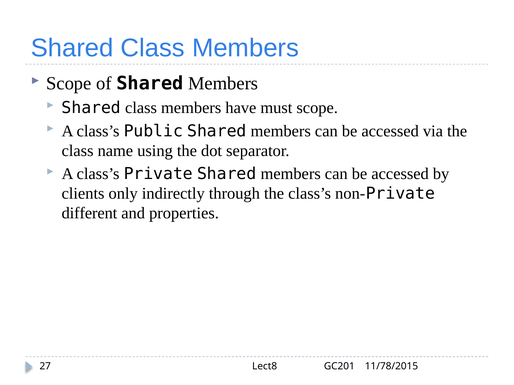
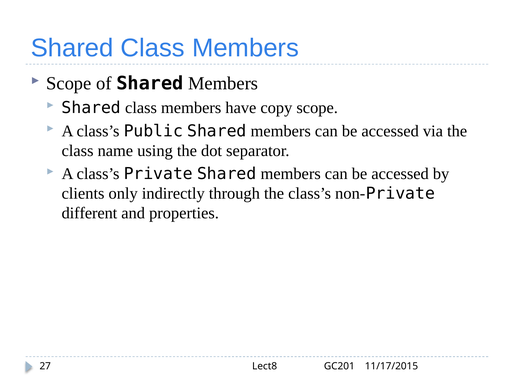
must: must -> copy (276, 108)
11/78/2015: 11/78/2015 -> 11/17/2015 (391, 367)
